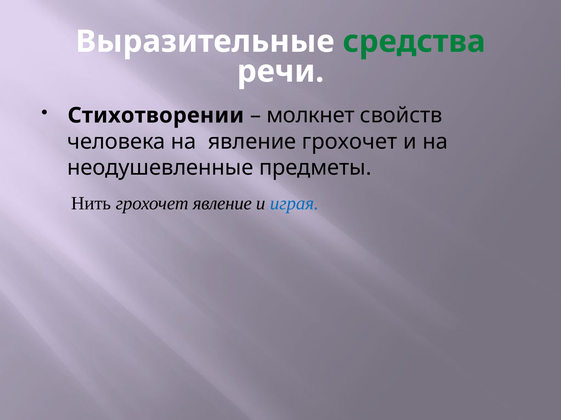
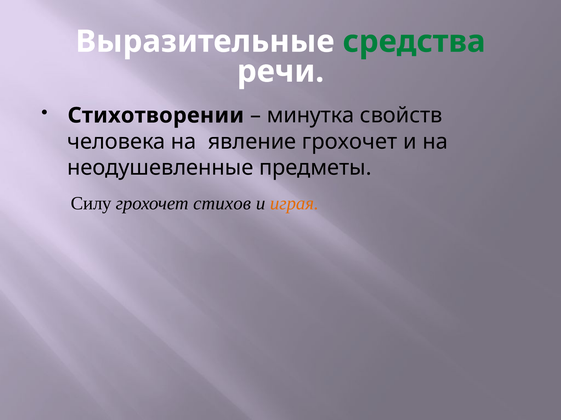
молкнет: молкнет -> минутка (311, 116)
Нить: Нить -> Силу (91, 204)
грохочет явление: явление -> стихов (222, 204)
играя colour: blue -> orange (294, 204)
